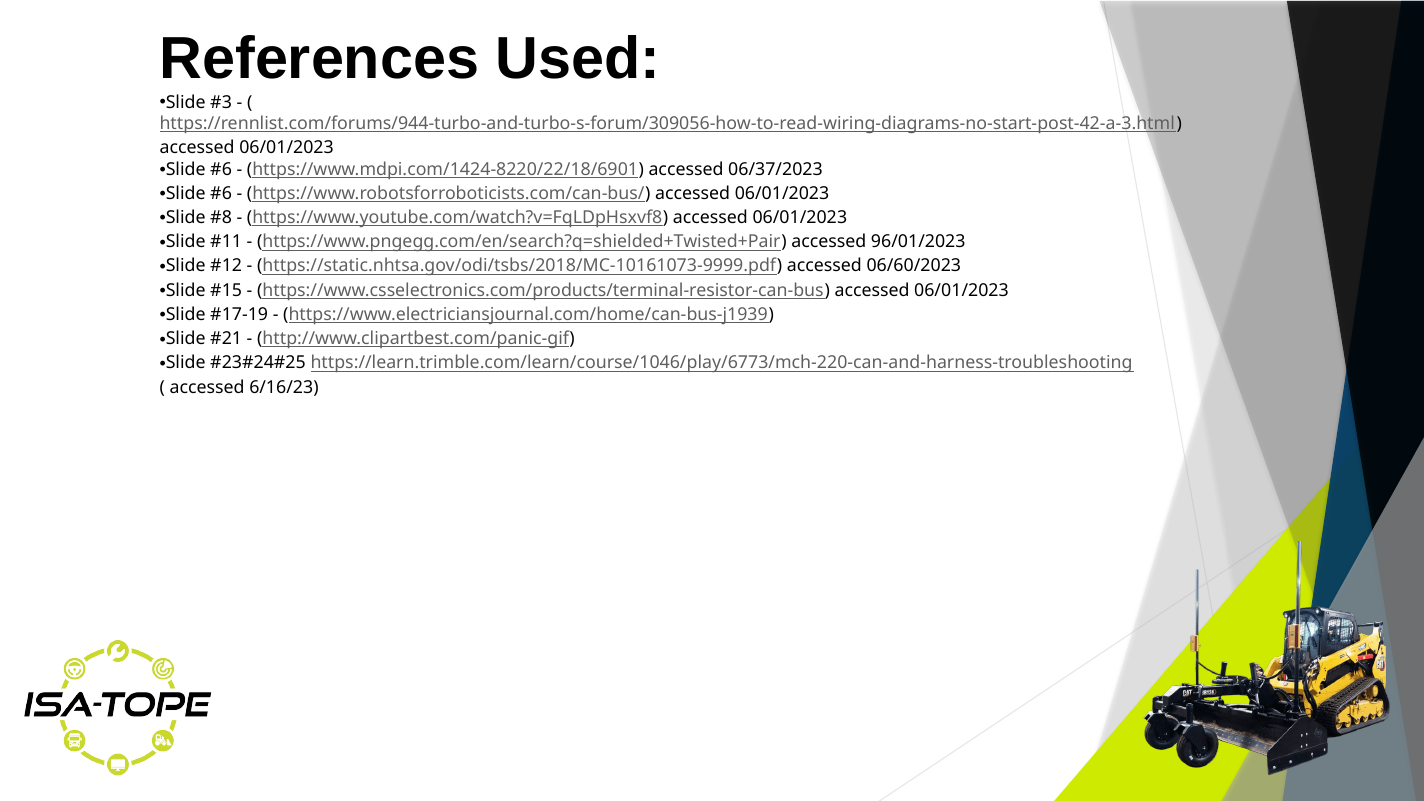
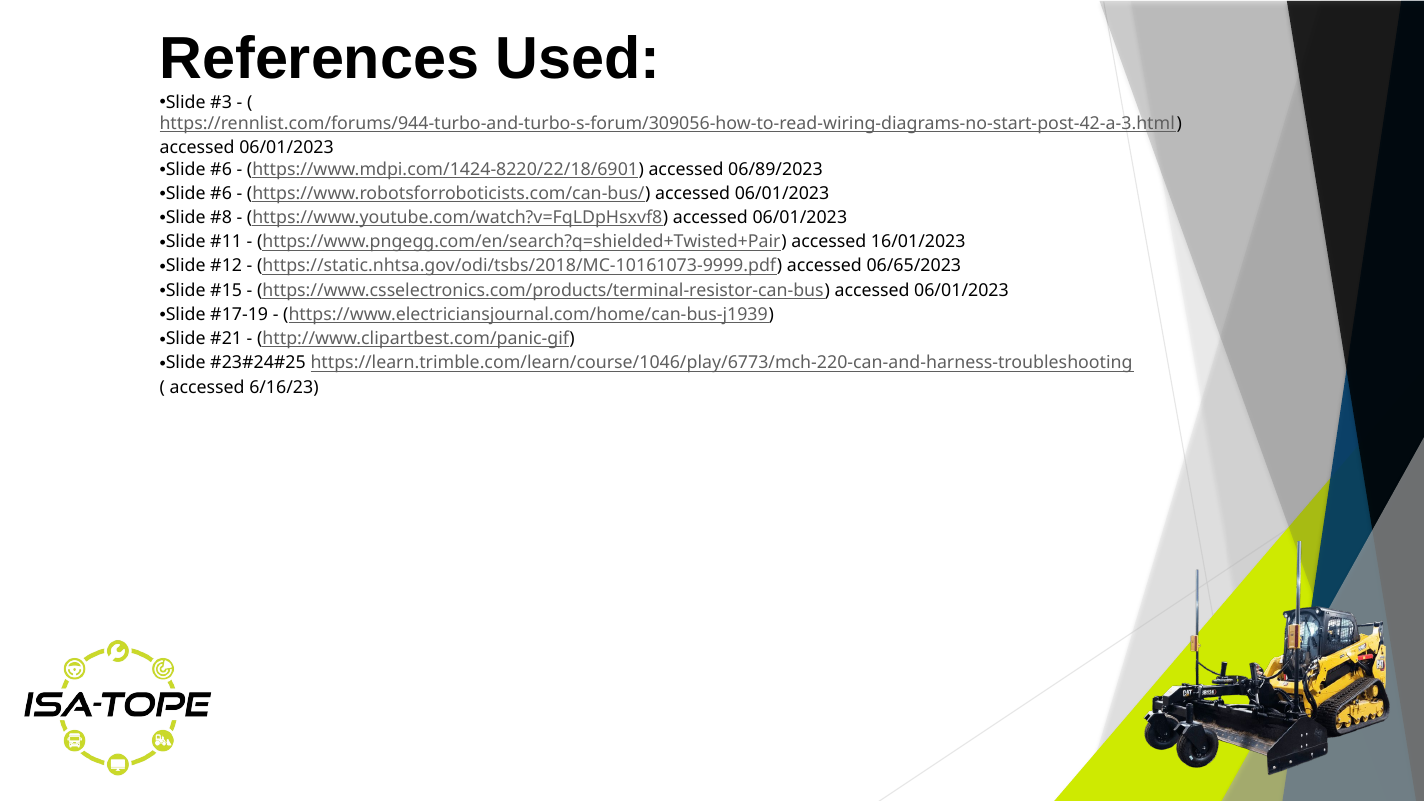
06/37/2023: 06/37/2023 -> 06/89/2023 (775, 169)
96/01/2023: 96/01/2023 -> 16/01/2023 (918, 242)
06/60/2023: 06/60/2023 -> 06/65/2023 (914, 266)
